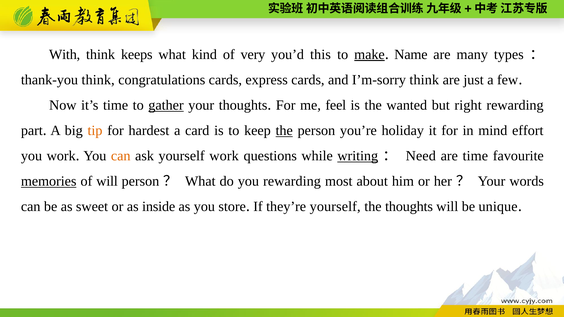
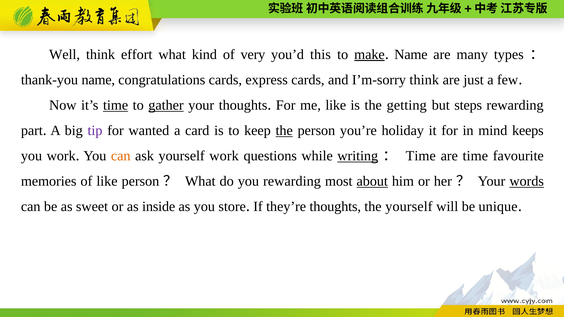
With: With -> Well (65, 55)
keeps: keeps -> effort (137, 55)
thank-you think: think -> name (98, 80)
time underline: none -> present (116, 105)
me feel: feel -> like (336, 105)
wanted: wanted -> getting (407, 105)
right: right -> steps (468, 105)
tip colour: orange -> purple (95, 131)
hardest: hardest -> wanted (149, 131)
effort: effort -> keeps (528, 131)
Need: Need -> Time (421, 156)
memories underline: present -> none (49, 181)
of will: will -> like (107, 181)
about underline: none -> present (372, 181)
words underline: none -> present (527, 181)
they’re yourself: yourself -> thoughts (335, 207)
the thoughts: thoughts -> yourself (409, 207)
